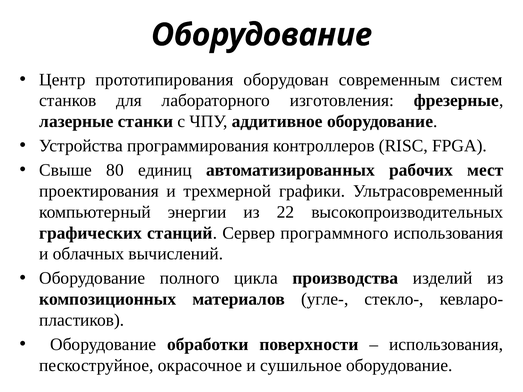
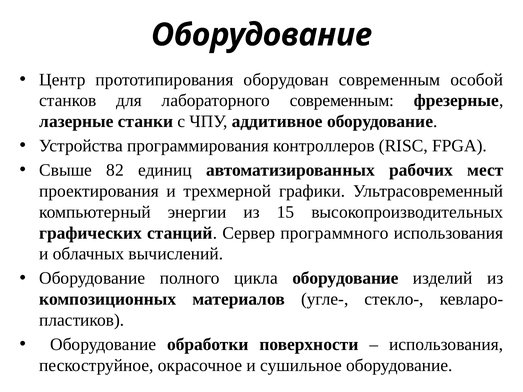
систем: систем -> особой (477, 80)
лабораторного изготовления: изготовления -> современным (342, 101)
80: 80 -> 82 (115, 170)
22: 22 -> 15 (286, 212)
цикла производства: производства -> оборудование (345, 278)
